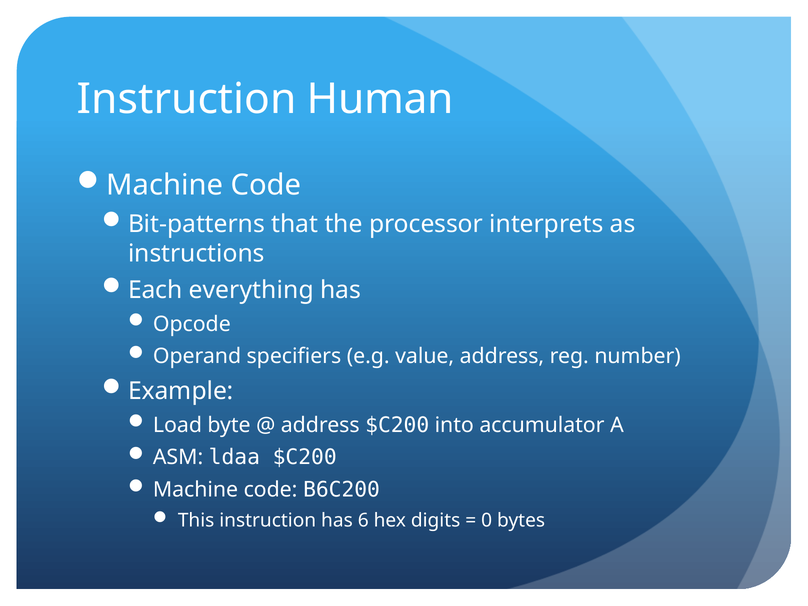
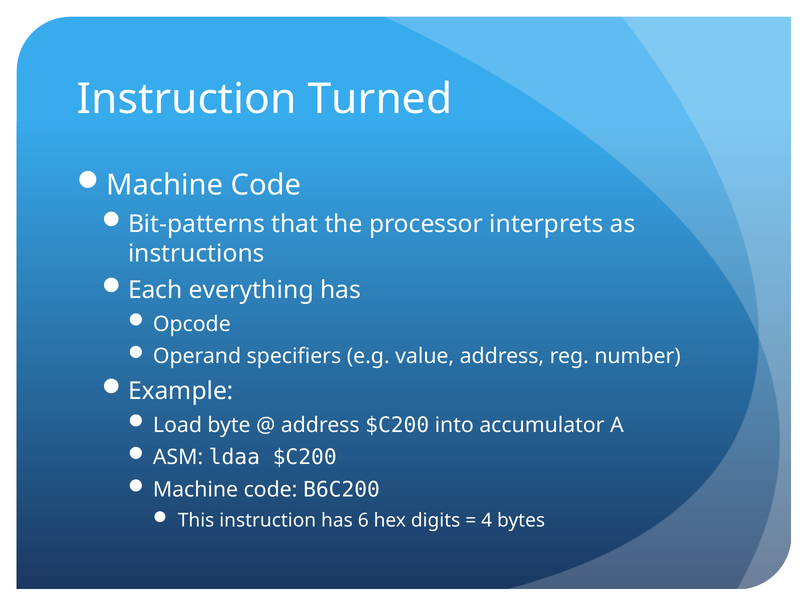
Human: Human -> Turned (380, 99)
0: 0 -> 4 (487, 520)
